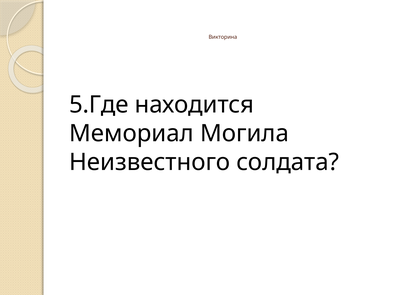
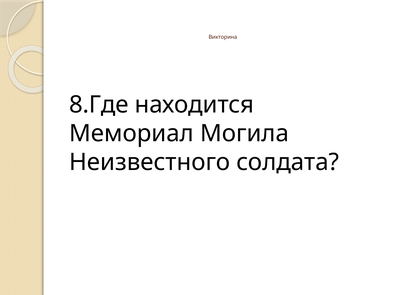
5.Где: 5.Где -> 8.Где (99, 104)
